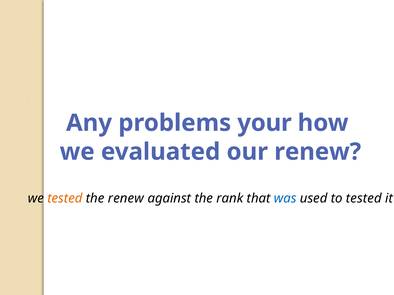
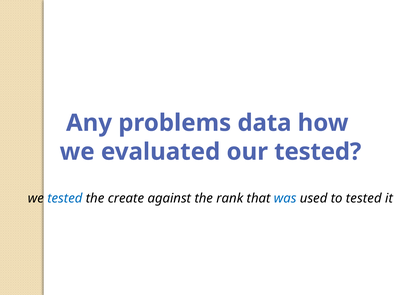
your: your -> data (264, 123)
our renew: renew -> tested (318, 152)
tested colour: orange -> blue (65, 199)
the renew: renew -> create (126, 199)
